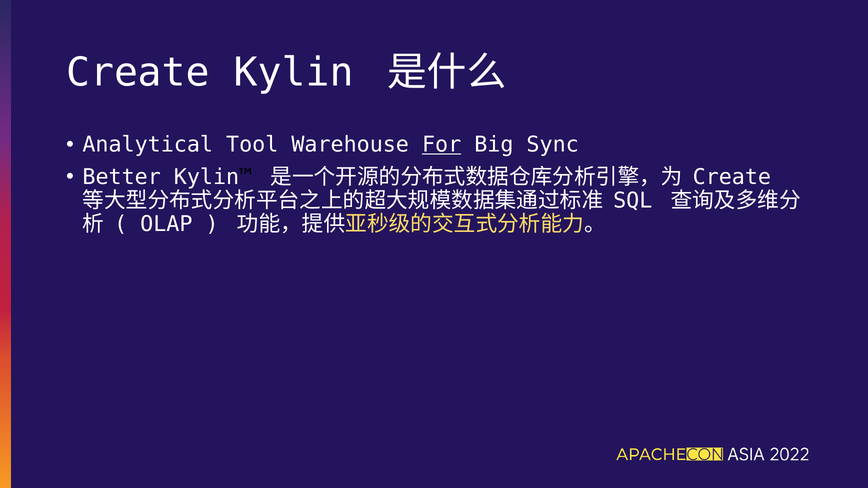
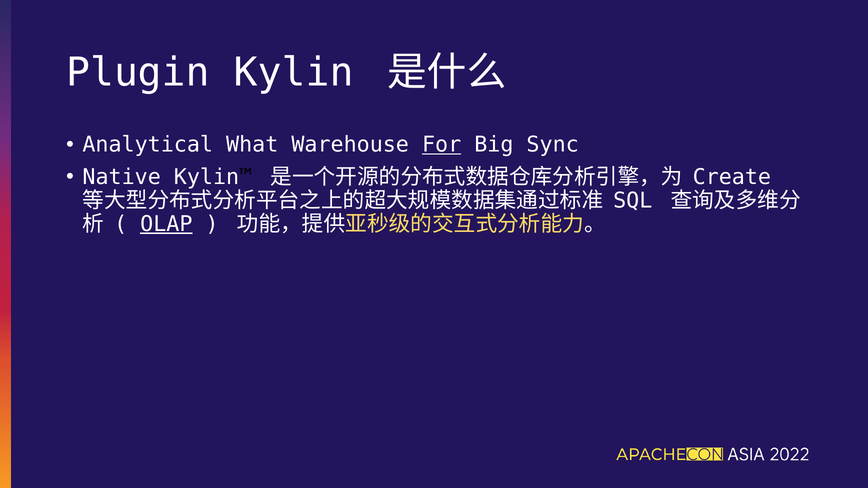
Create: Create -> Plugin (138, 73)
Tool: Tool -> What (252, 145)
Better: Better -> Native (122, 177)
OLAP underline: none -> present (166, 224)
